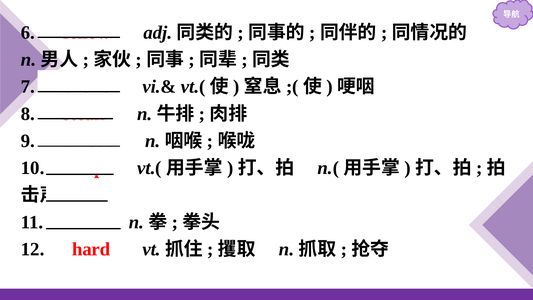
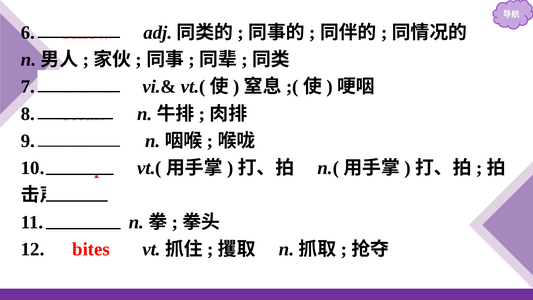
hard: hard -> bites (91, 249)
